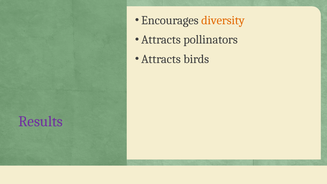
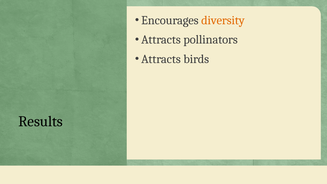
Results colour: purple -> black (41, 121)
